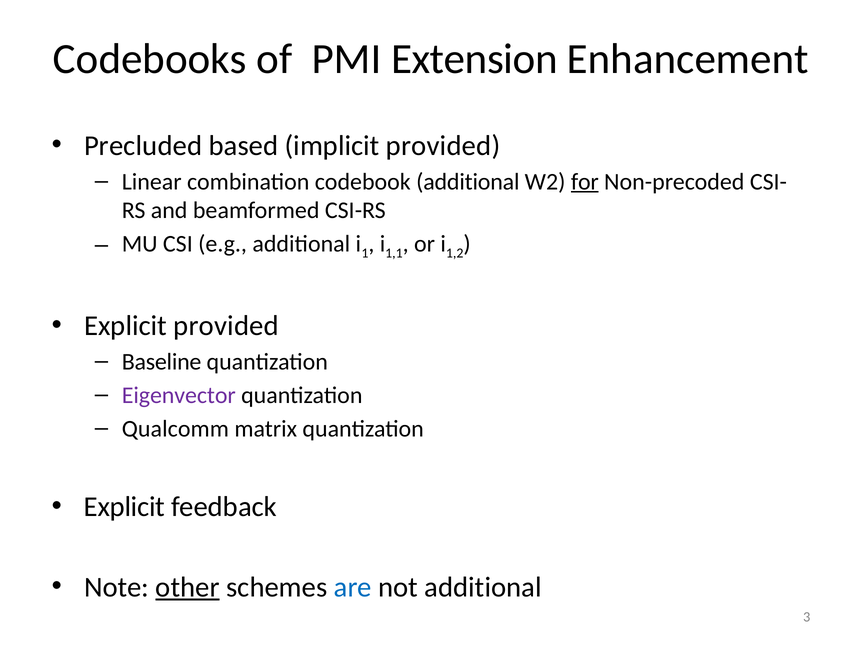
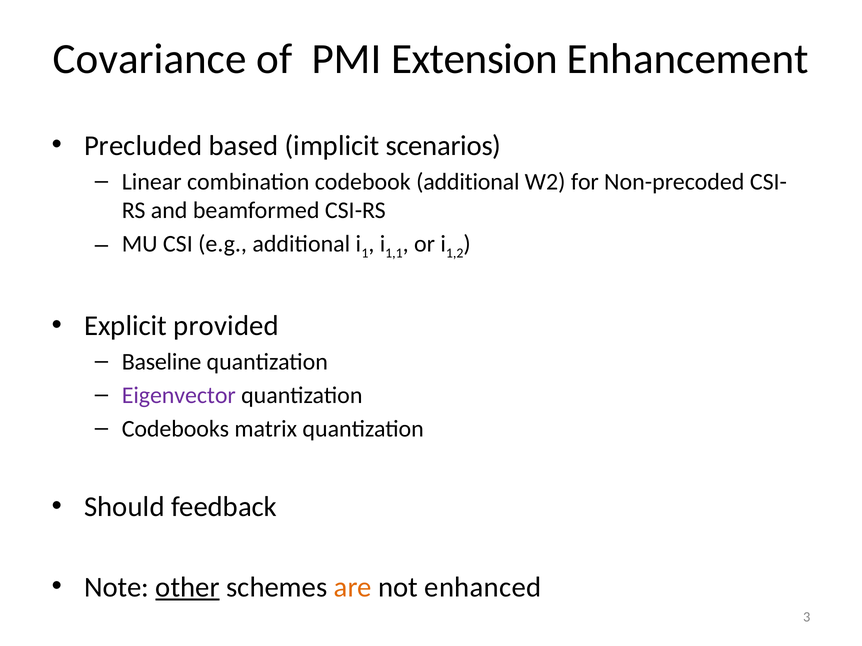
Codebooks: Codebooks -> Covariance (150, 59)
implicit provided: provided -> scenarios (443, 146)
for underline: present -> none (585, 182)
Qualcomm: Qualcomm -> Codebooks (175, 429)
Explicit: Explicit -> Should (124, 507)
are colour: blue -> orange (353, 588)
not additional: additional -> enhanced (483, 588)
